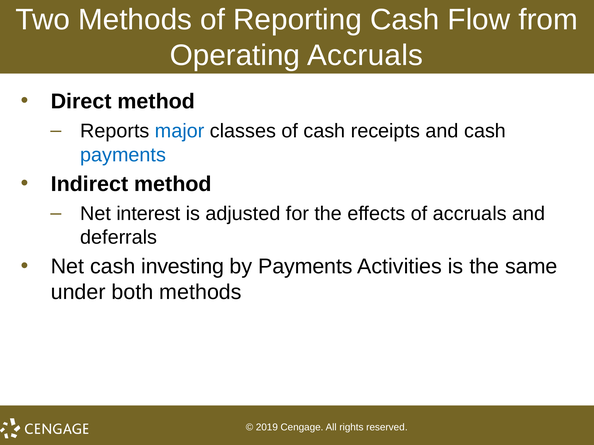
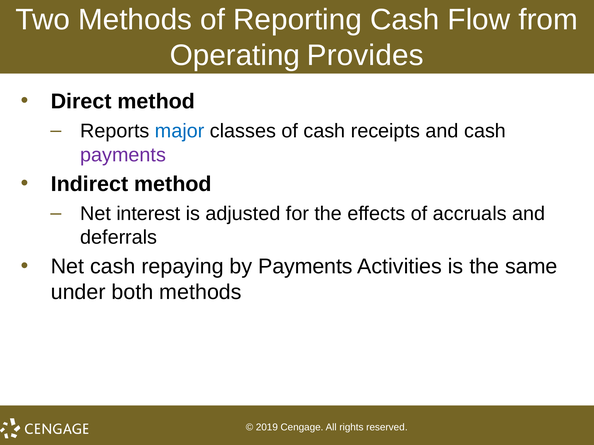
Operating Accruals: Accruals -> Provides (365, 55)
payments colour: blue -> purple (123, 155)
investing: investing -> repaying (183, 267)
